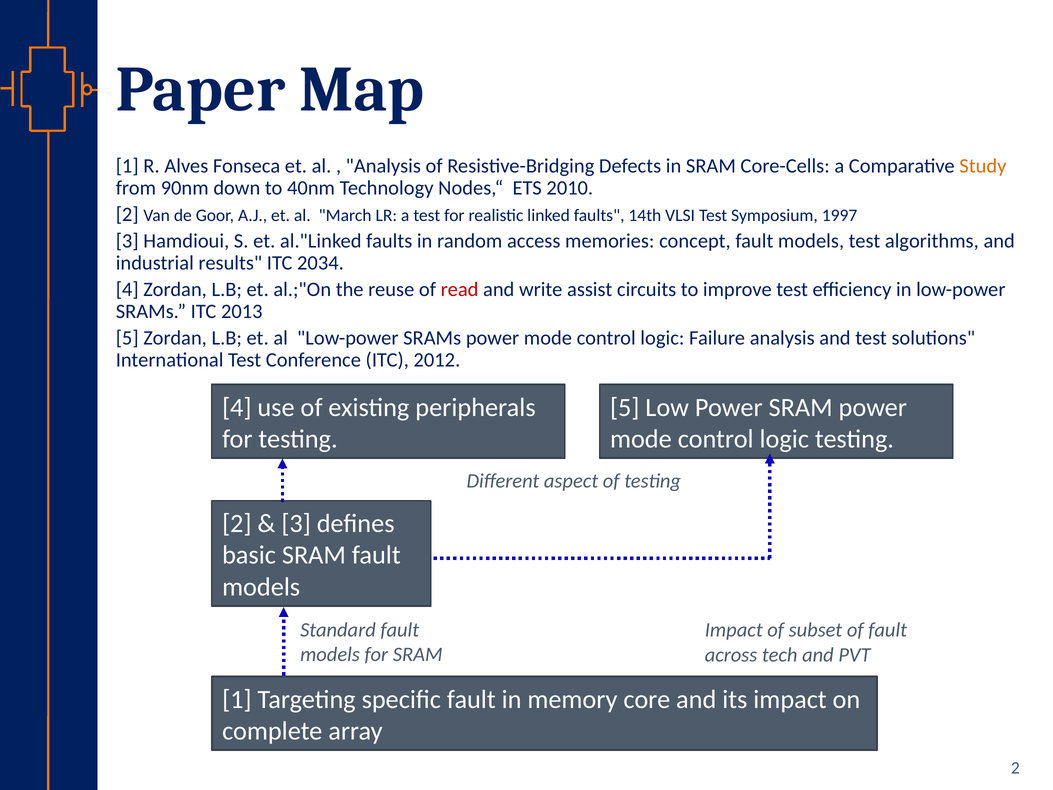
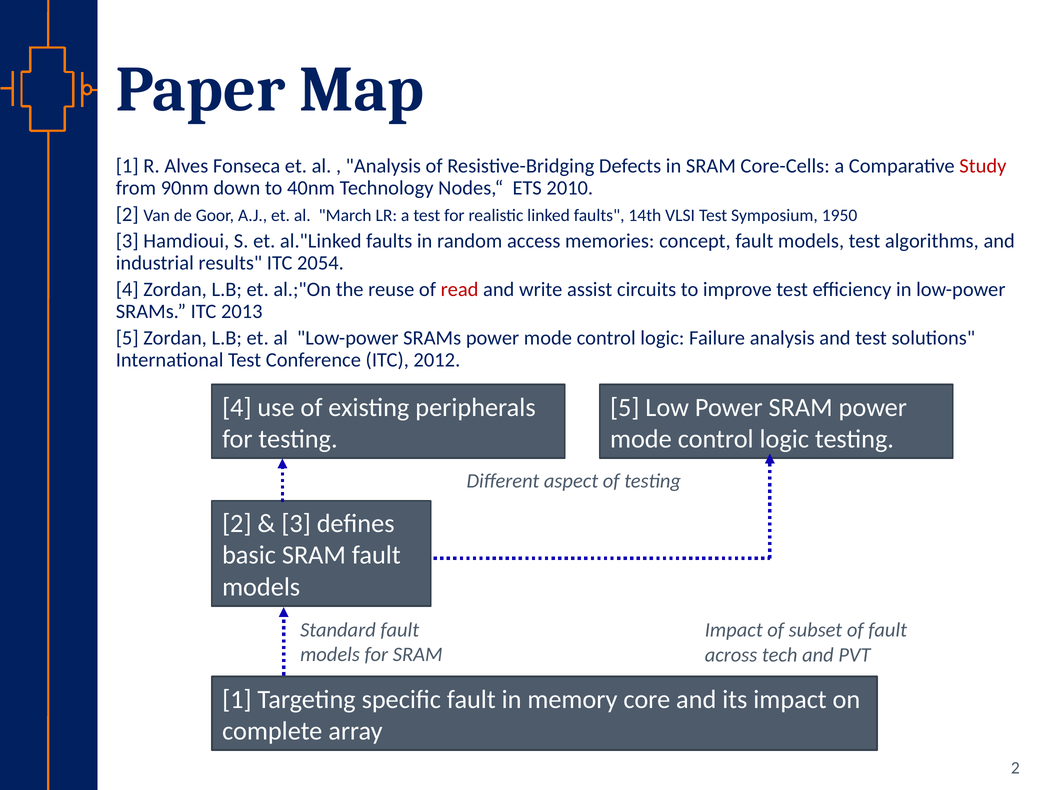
Study colour: orange -> red (983, 166)
1997: 1997 -> 1950 (840, 215)
2034: 2034 -> 2054 (320, 263)
